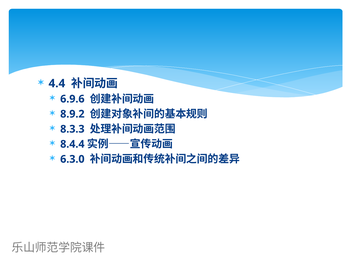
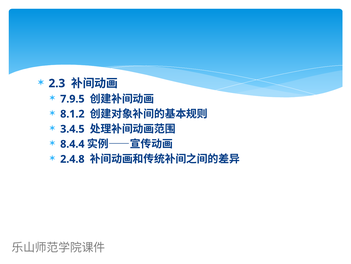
4.4: 4.4 -> 2.3 (57, 83)
6.9.6: 6.9.6 -> 7.9.5 (72, 99)
8.9.2: 8.9.2 -> 8.1.2 (72, 114)
8.3.3: 8.3.3 -> 3.4.5 (72, 129)
6.3.0: 6.3.0 -> 2.4.8 (72, 159)
